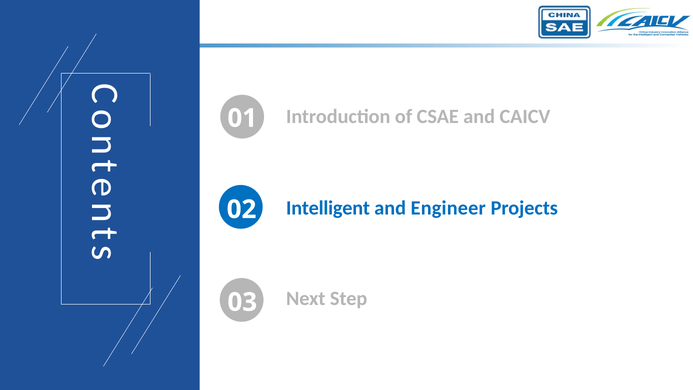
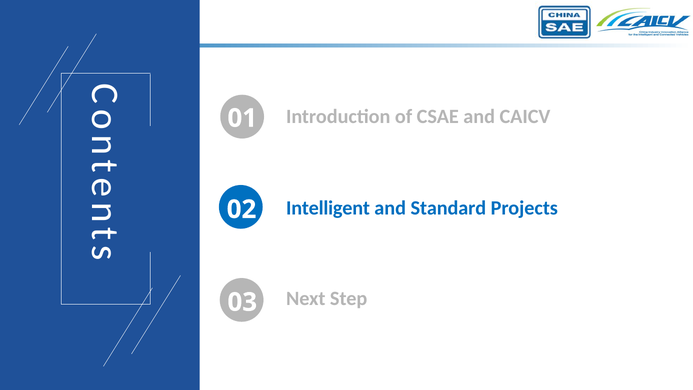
Engineer: Engineer -> Standard (448, 208)
